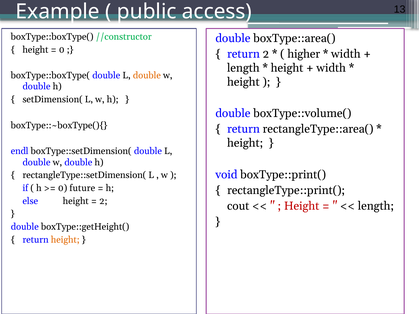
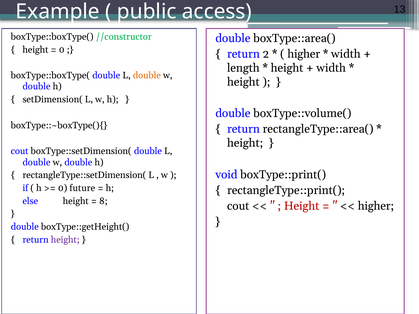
endl: endl -> cout (20, 151)
2: 2 -> 8 (103, 201)
length: length -> higher (376, 206)
height colour: orange -> purple (65, 240)
